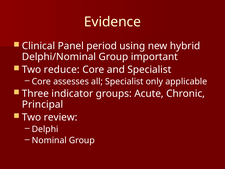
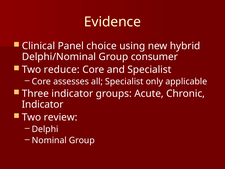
period: period -> choice (102, 46)
important: important -> consumer (154, 57)
Principal: Principal -> Indicator (43, 104)
